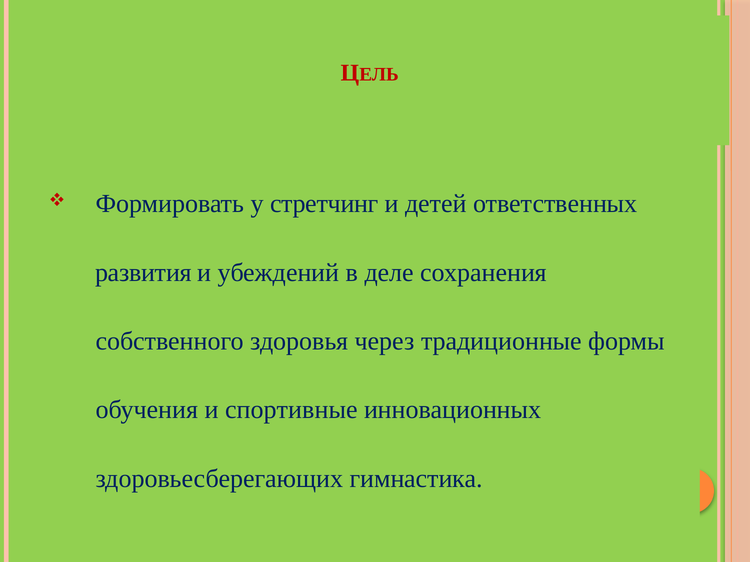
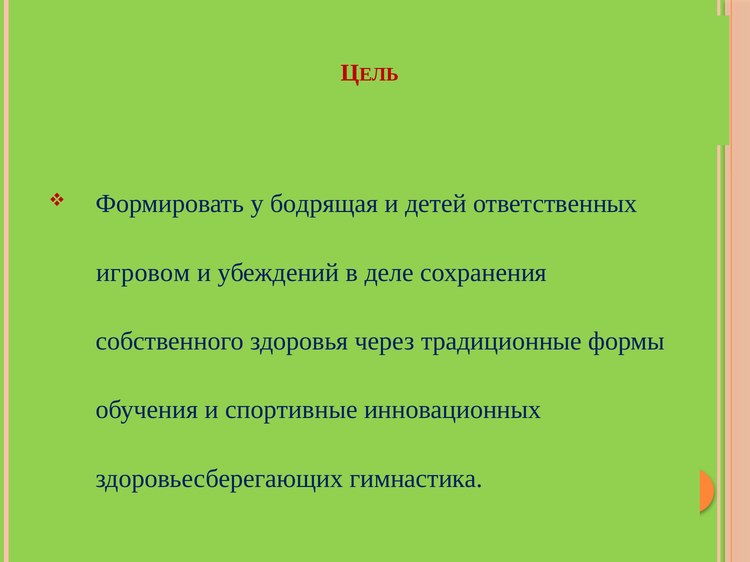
стретчинг: стретчинг -> бодрящая (324, 204)
развития: развития -> игровом (143, 273)
